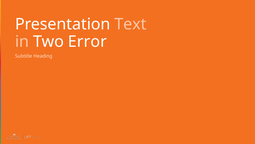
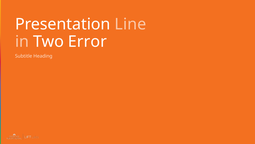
Text: Text -> Line (130, 24)
